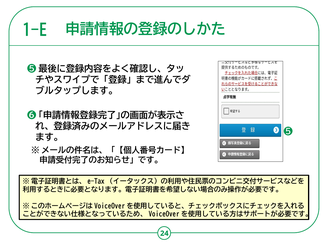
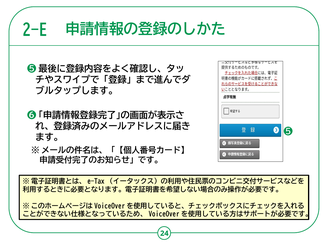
1-E: 1-E -> 2-E (35, 30)
